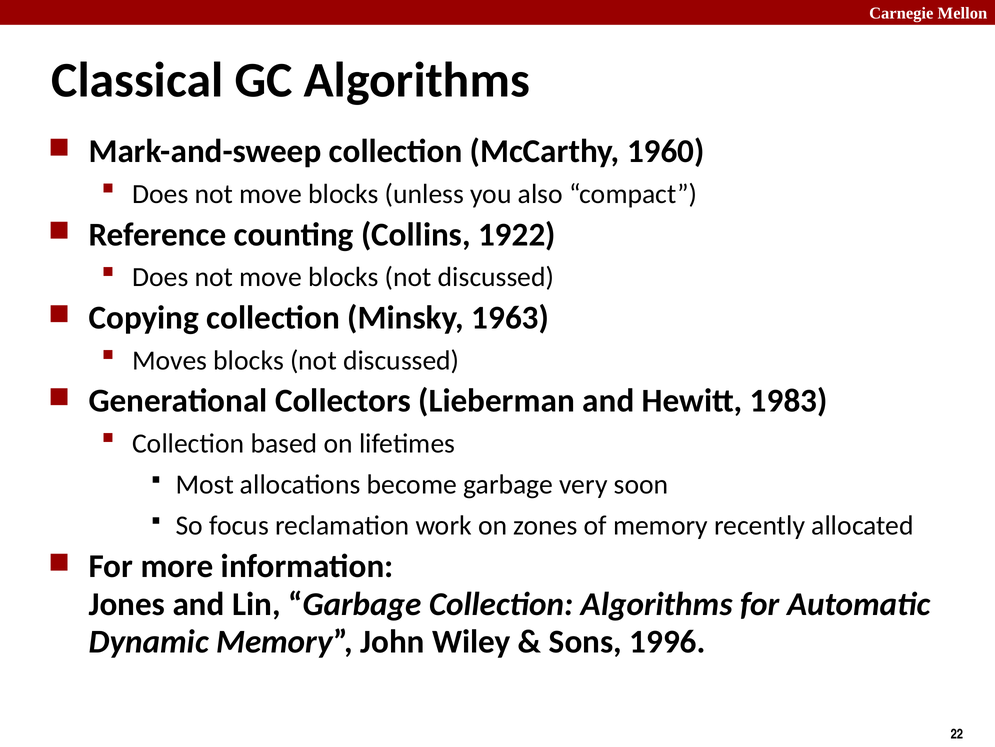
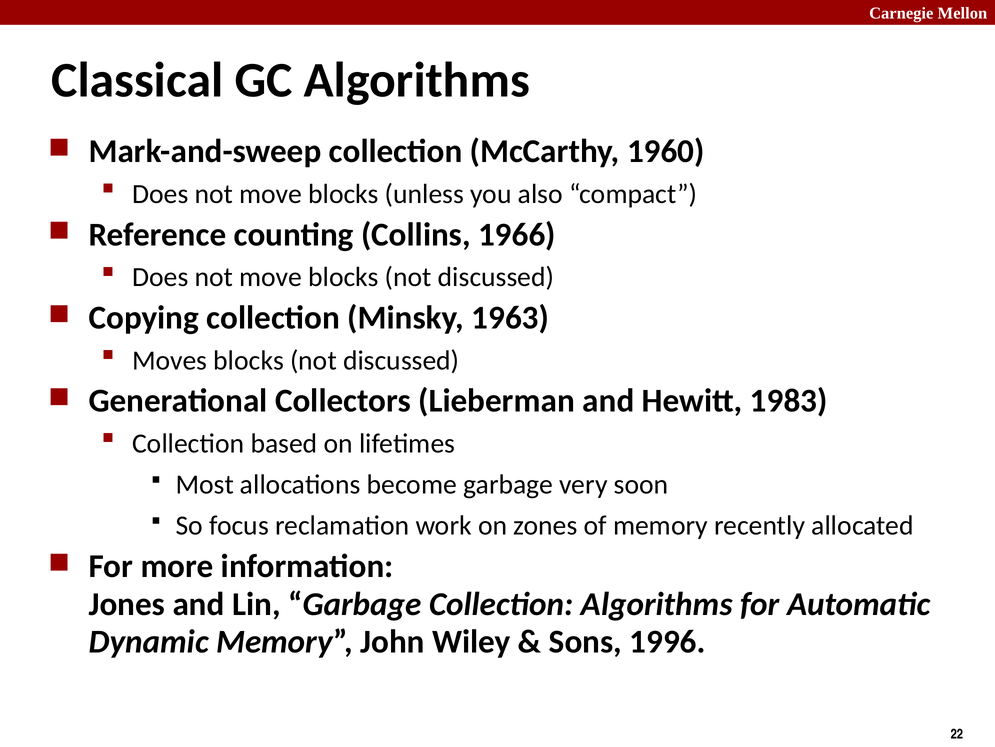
1922: 1922 -> 1966 (517, 234)
